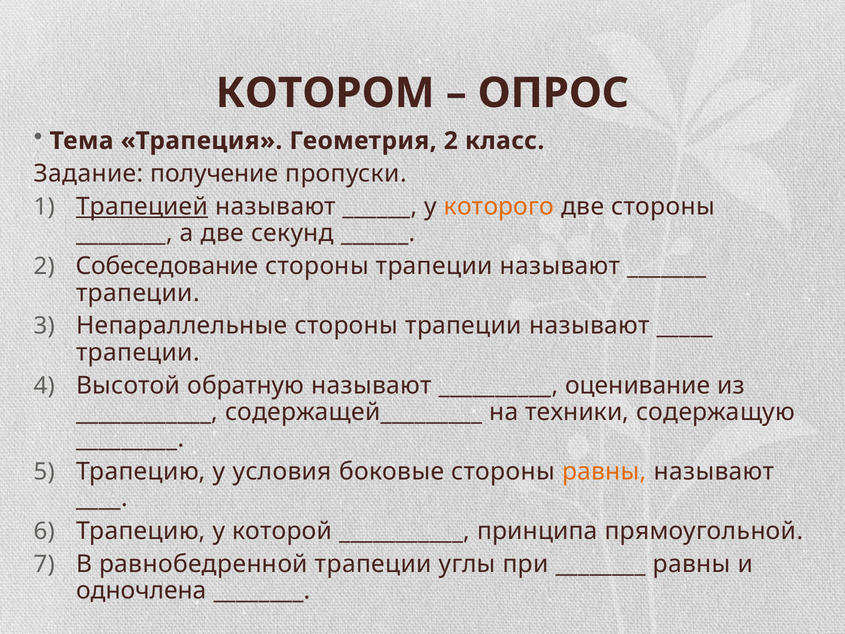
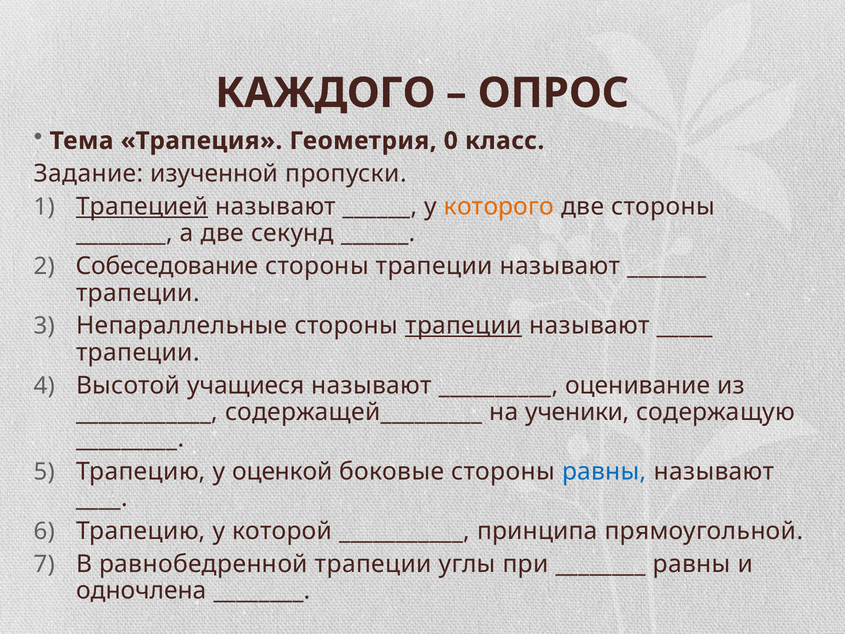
КОТОРОМ: КОТОРОМ -> КАЖДОГО (325, 93)
Геометрия 2: 2 -> 0 (451, 141)
получение: получение -> изученной (214, 174)
трапеции underline: none -> present (463, 326)
обратную: обратную -> учащиеся (246, 385)
техники: техники -> ученики (577, 412)
условия: условия -> оценкой (282, 471)
равны colour: orange -> blue (604, 471)
